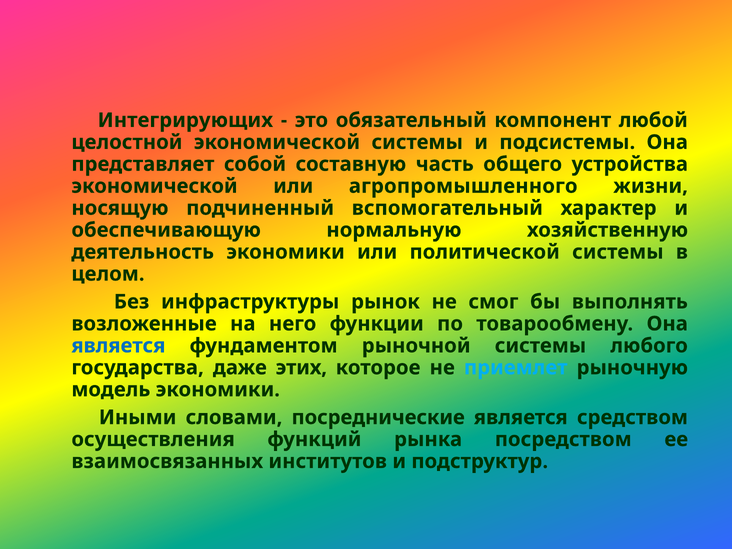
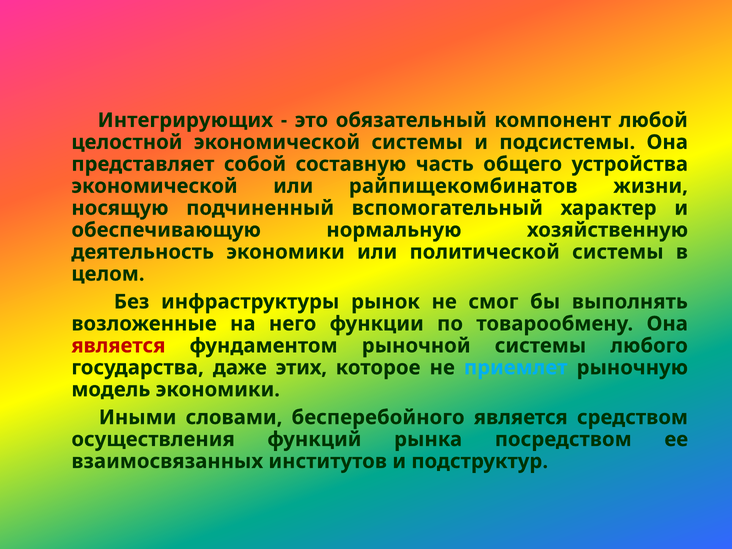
агропромышленного: агропромышленного -> райпищекомбинатов (463, 186)
является colour: blue -> red (118, 346)
посреднические: посреднические -> бесперебойного (378, 417)
